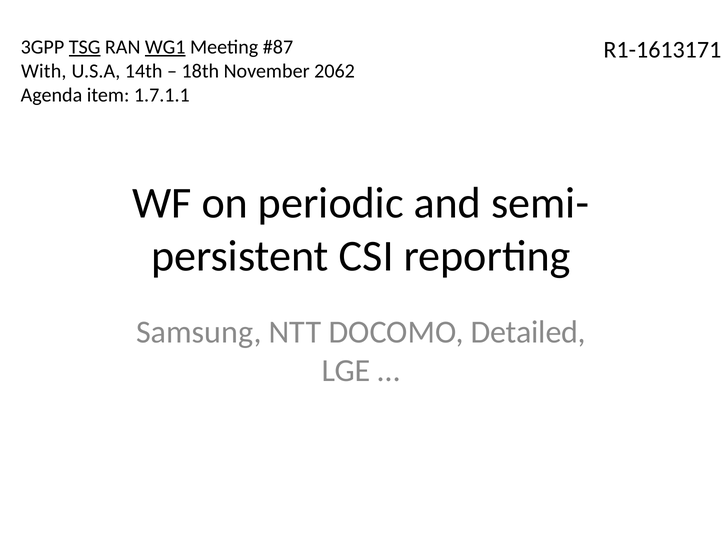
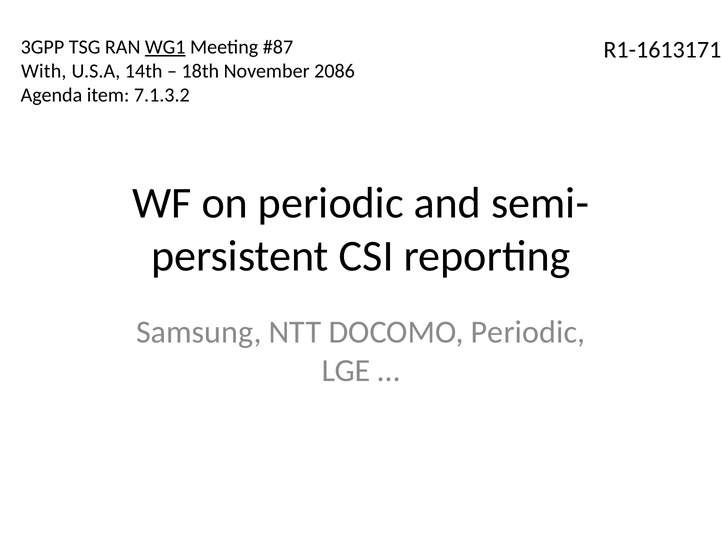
TSG underline: present -> none (85, 47)
2062: 2062 -> 2086 (335, 71)
1.7.1.1: 1.7.1.1 -> 7.1.3.2 (162, 95)
DOCOMO Detailed: Detailed -> Periodic (528, 332)
